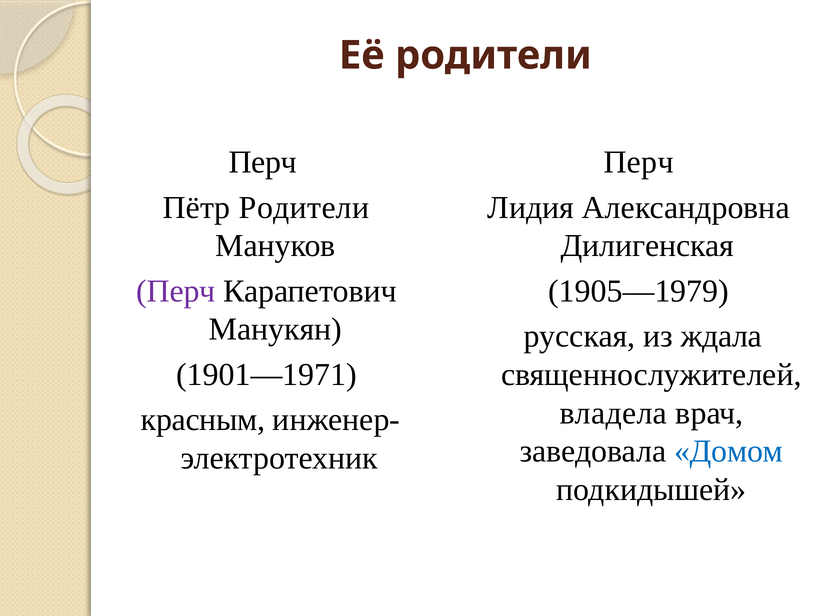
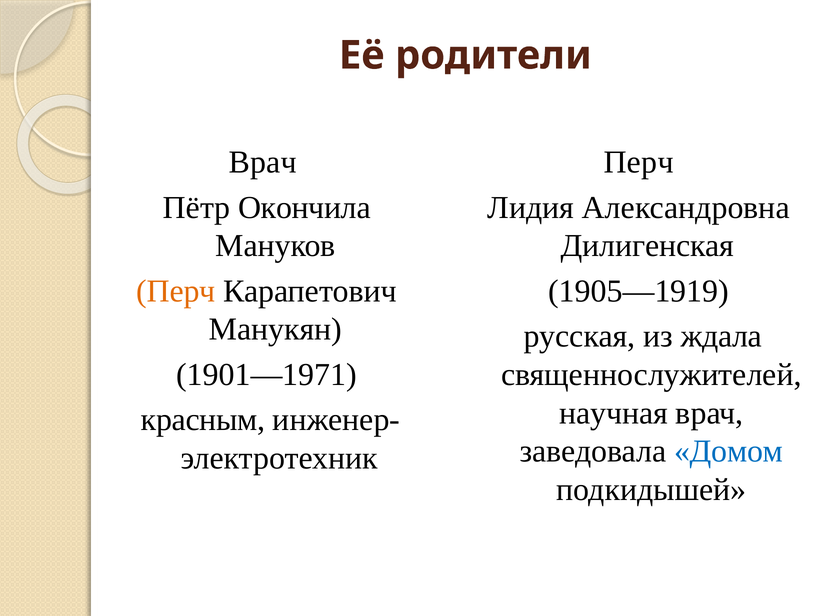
Перч: Перч -> Врач (263, 162)
Пётр Родители: Родители -> Окончила (304, 207)
Перч colour: purple -> orange (176, 291)
1905—1979: 1905—1979 -> 1905—1919 (639, 291)
владела: владела -> научная (614, 413)
